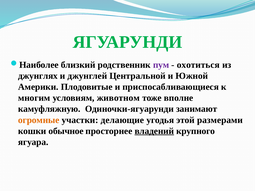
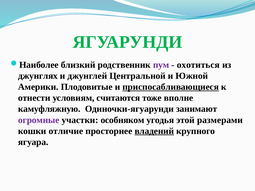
приспосабливающиеся underline: none -> present (171, 87)
многим: многим -> отнести (34, 98)
животном: животном -> считаются (118, 98)
огромные colour: orange -> purple (39, 120)
делающие: делающие -> особняком (122, 120)
обычное: обычное -> отличие (66, 131)
